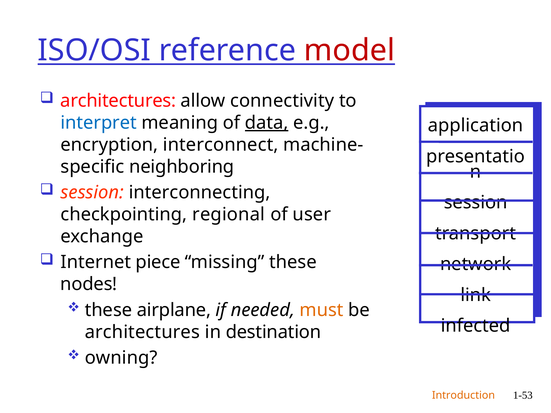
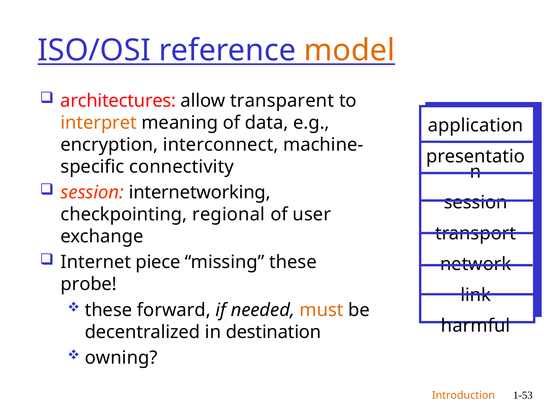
model colour: red -> orange (349, 50)
connectivity: connectivity -> transparent (282, 101)
interpret colour: blue -> orange (99, 123)
data underline: present -> none (267, 123)
neighboring: neighboring -> connectivity (182, 167)
interconnecting: interconnecting -> internetworking (200, 193)
nodes: nodes -> probe (89, 284)
airplane: airplane -> forward (174, 310)
infected: infected -> harmful (476, 326)
architectures: architectures -> decentralized (142, 332)
